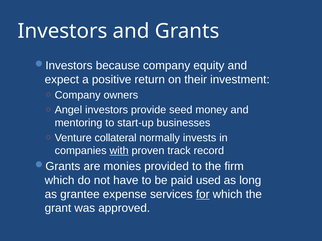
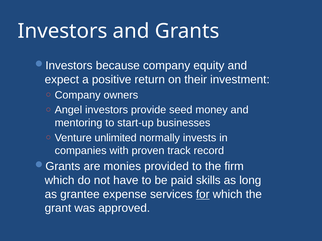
collateral: collateral -> unlimited (116, 138)
with underline: present -> none (119, 151)
used: used -> skills (208, 181)
